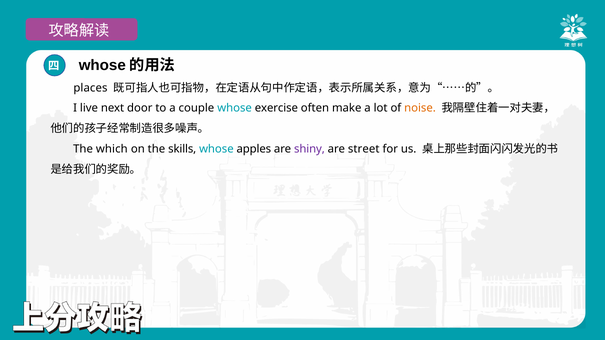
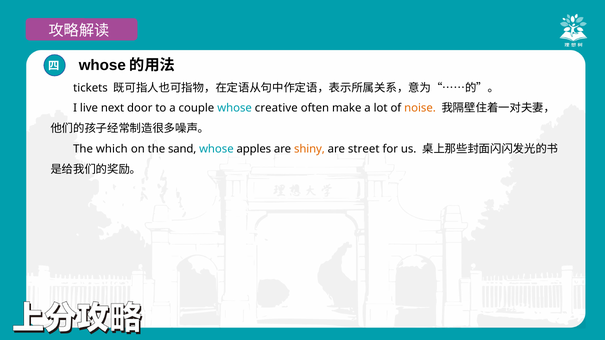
places: places -> tickets (90, 88)
exercise: exercise -> creative (276, 108)
skills: skills -> sand (182, 149)
shiny colour: purple -> orange (309, 149)
